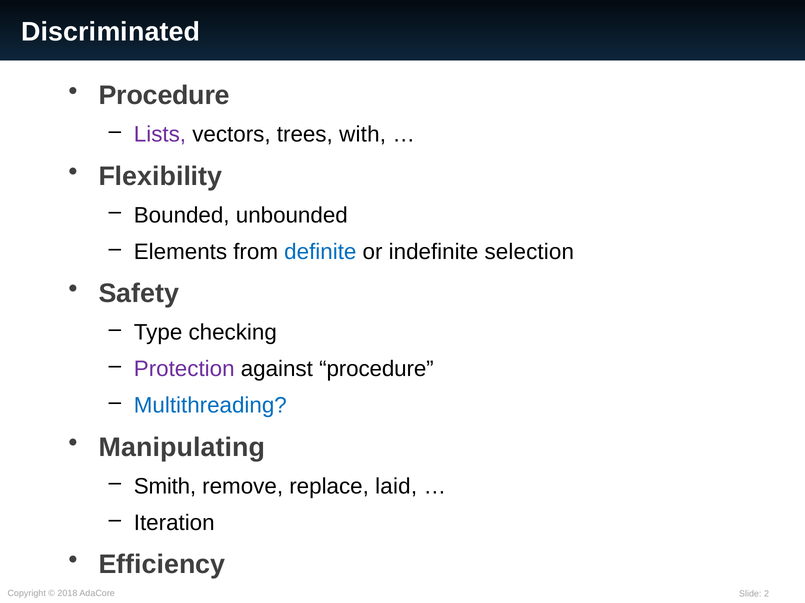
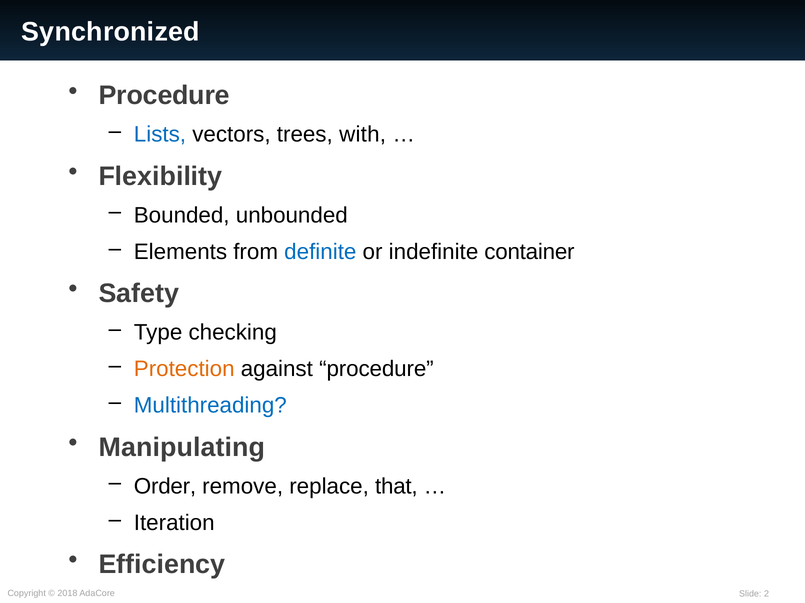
Discriminated: Discriminated -> Synchronized (111, 32)
Lists colour: purple -> blue (160, 135)
selection: selection -> container (529, 252)
Protection colour: purple -> orange (184, 369)
Smith: Smith -> Order (165, 487)
laid: laid -> that (396, 487)
